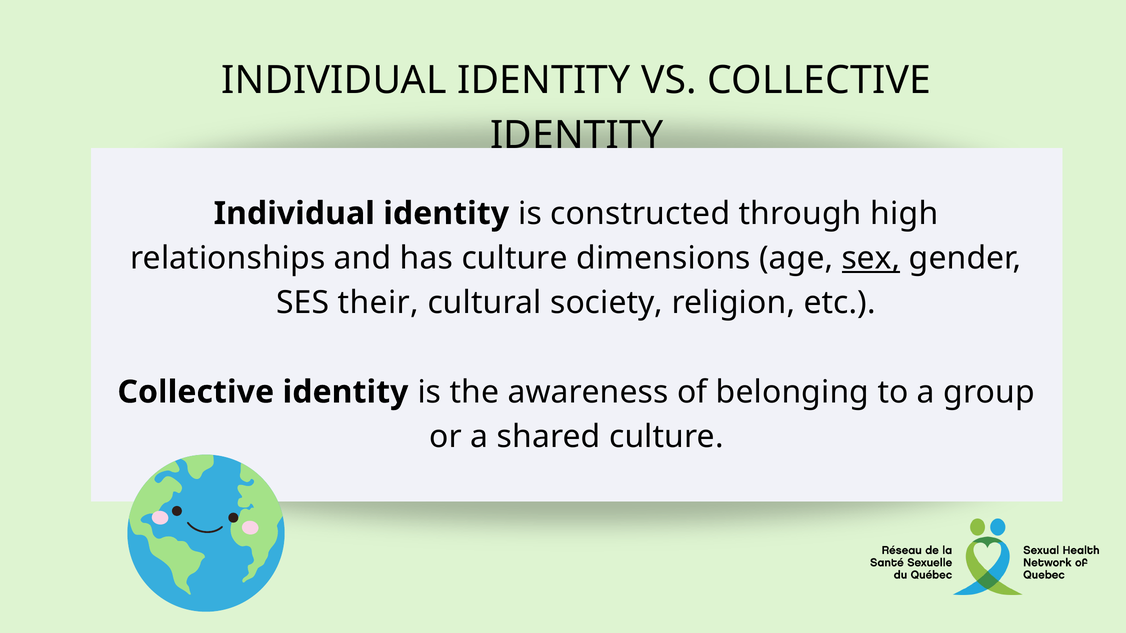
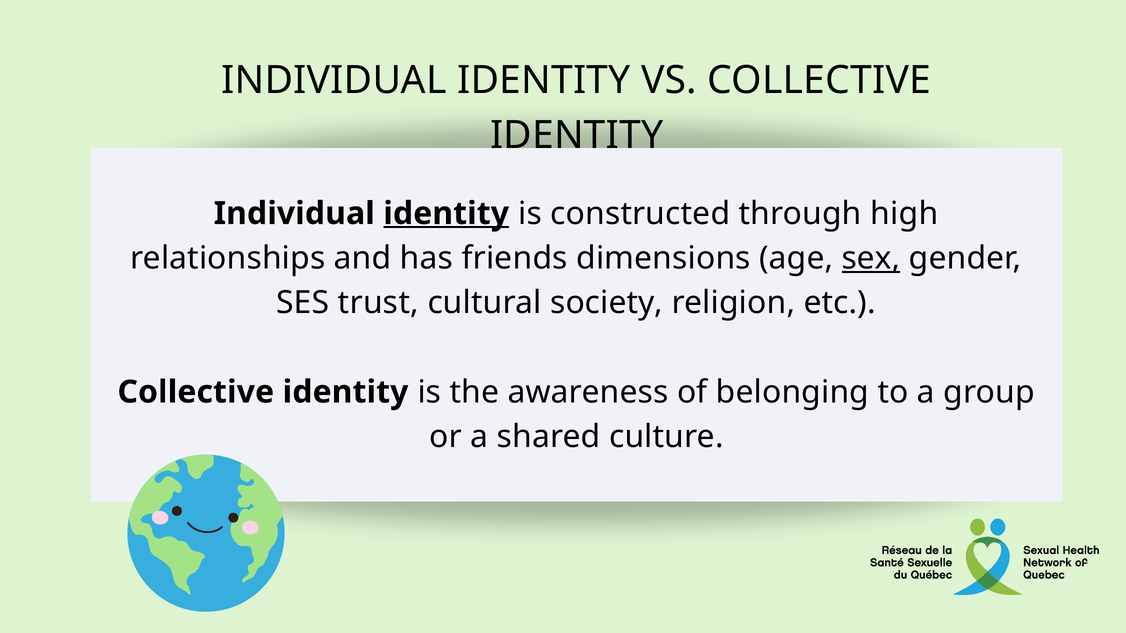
identity underline: none -> present (446, 214)
has culture: culture -> friends (515, 258)
their: their -> trust (378, 303)
